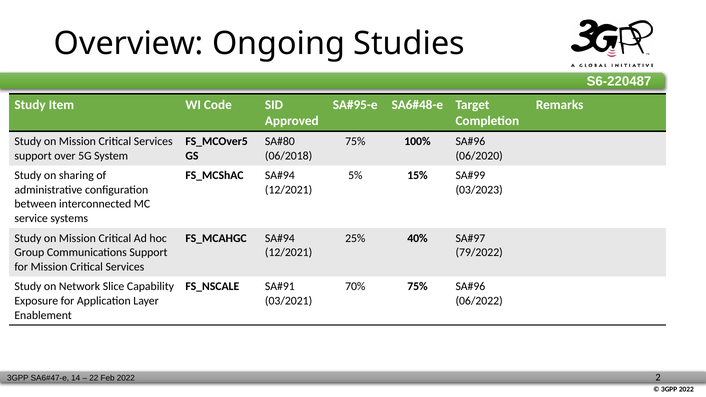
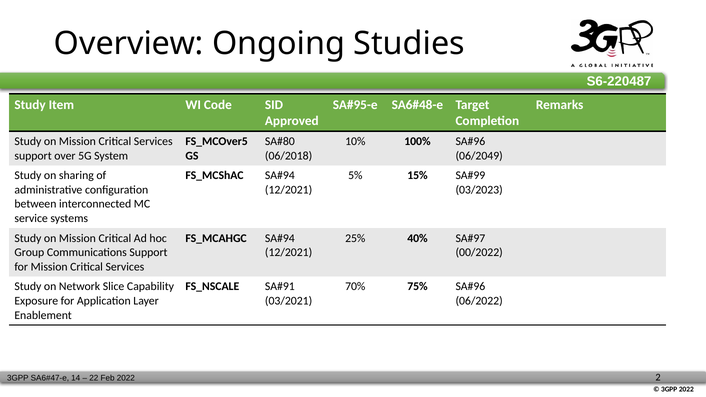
75%: 75% -> 10% (355, 141)
06/2020: 06/2020 -> 06/2049 (479, 156)
79/2022: 79/2022 -> 00/2022 (479, 253)
